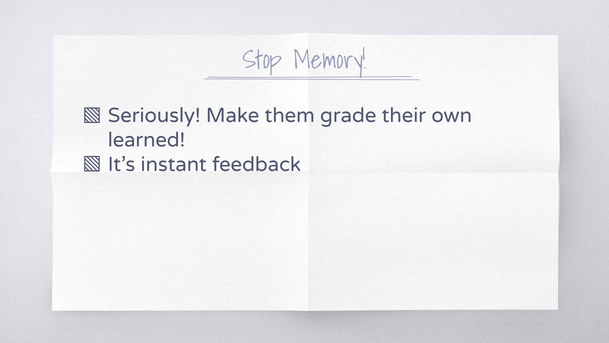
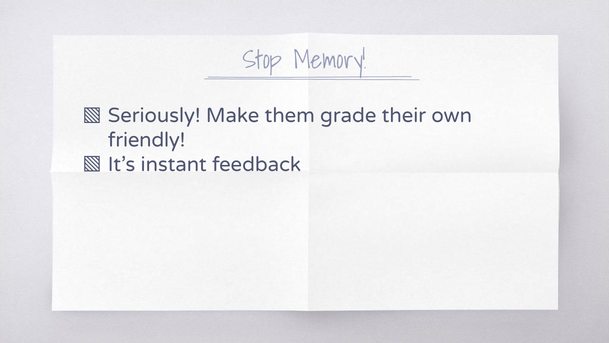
learned: learned -> friendly (147, 140)
